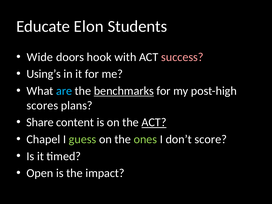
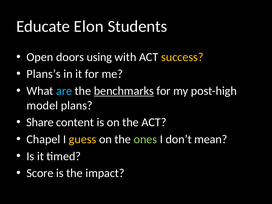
Wide: Wide -> Open (40, 57)
hook: hook -> using (99, 57)
success colour: pink -> yellow (182, 57)
Using’s: Using’s -> Plans’s (44, 74)
scores: scores -> model (42, 105)
ACT underline: present -> none (154, 122)
guess colour: light green -> yellow (83, 139)
score: score -> mean (211, 139)
Open: Open -> Score (40, 173)
